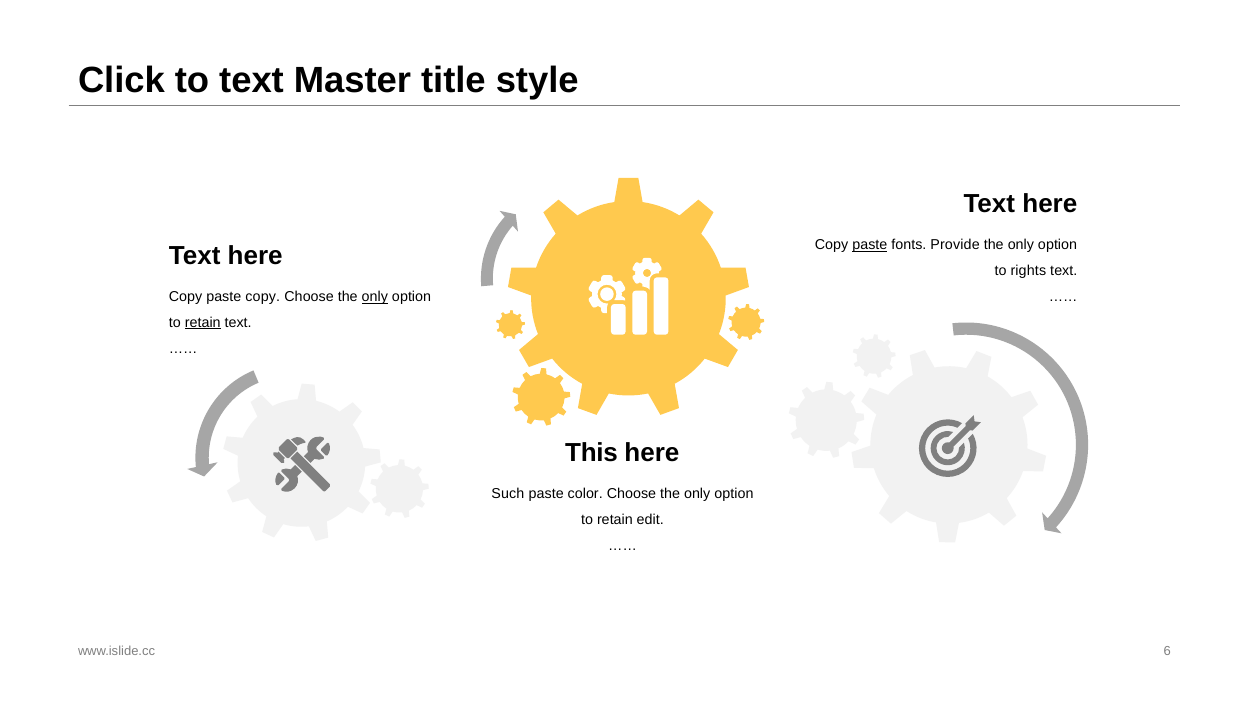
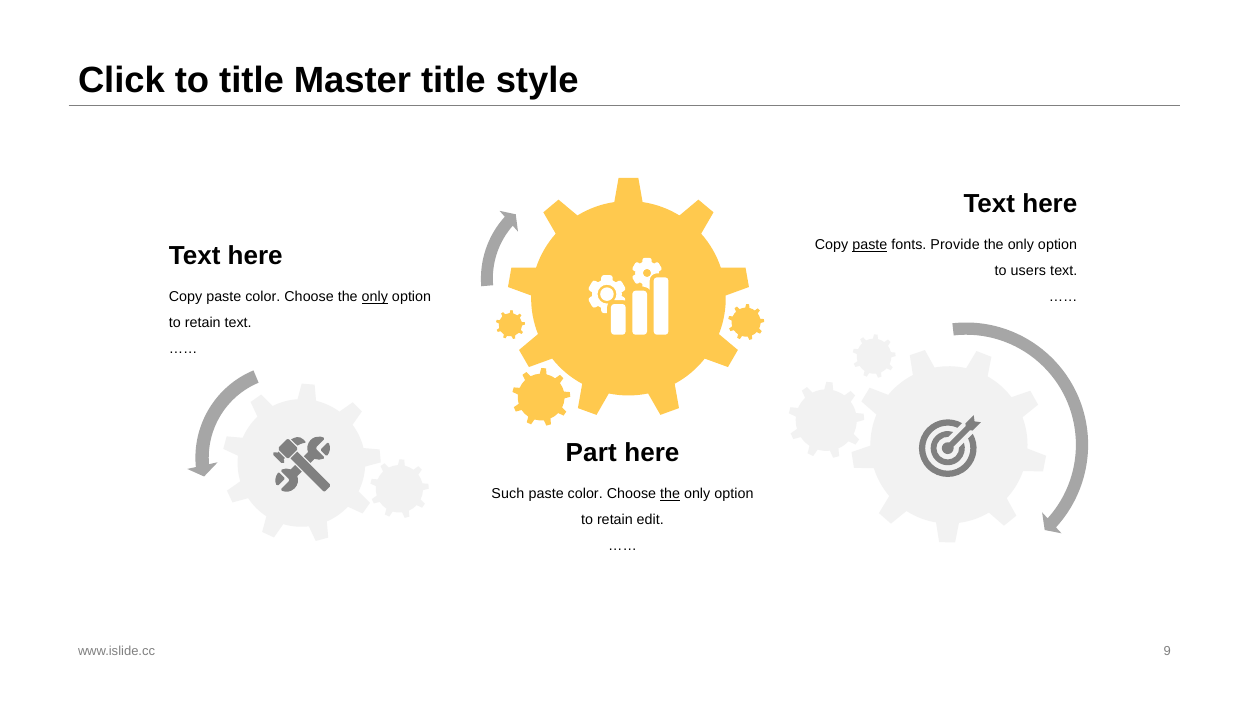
to text: text -> title (252, 81)
rights: rights -> users (1028, 271)
Copy paste copy: copy -> color (263, 297)
retain underline: present -> none (203, 323)
This: This -> Part (591, 453)
the underline: none -> present (670, 494)
6: 6 -> 9 (1167, 651)
